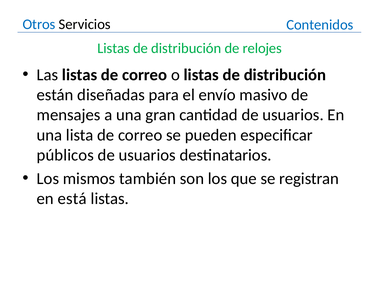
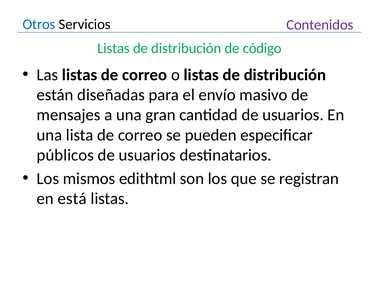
Contenidos colour: blue -> purple (320, 25)
relojes: relojes -> código (262, 48)
también: también -> edithtml (148, 178)
